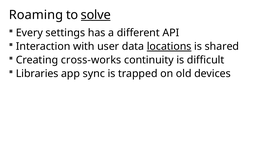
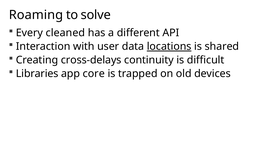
solve underline: present -> none (96, 15)
settings: settings -> cleaned (65, 33)
cross-works: cross-works -> cross-delays (91, 60)
sync: sync -> core (94, 73)
